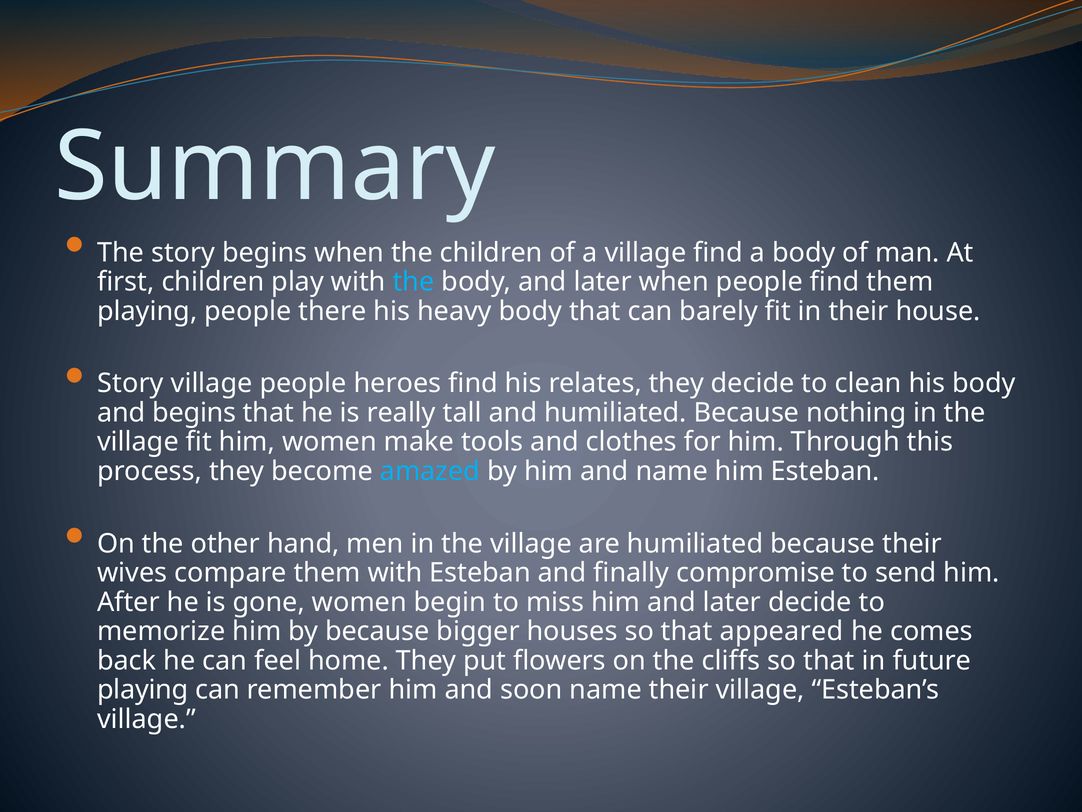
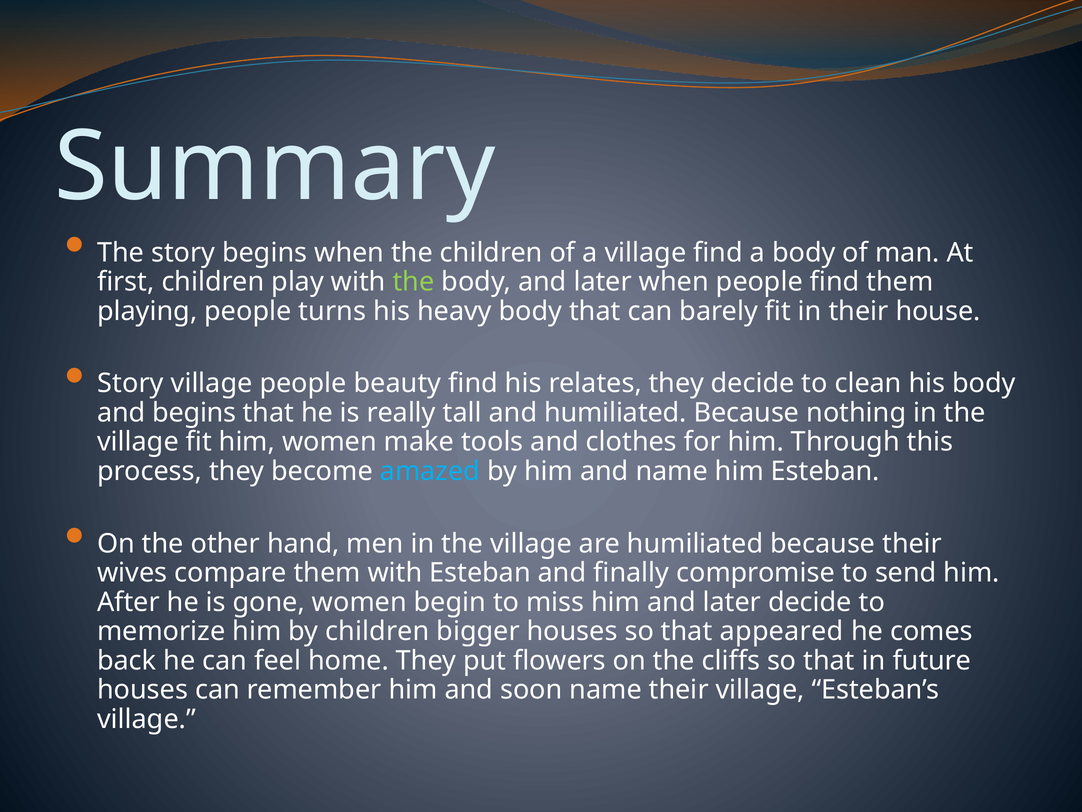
the colour: light blue -> light green (413, 282)
there: there -> turns (332, 311)
heroes: heroes -> beauty (397, 383)
by because: because -> children (377, 631)
playing: playing -> houses (143, 690)
